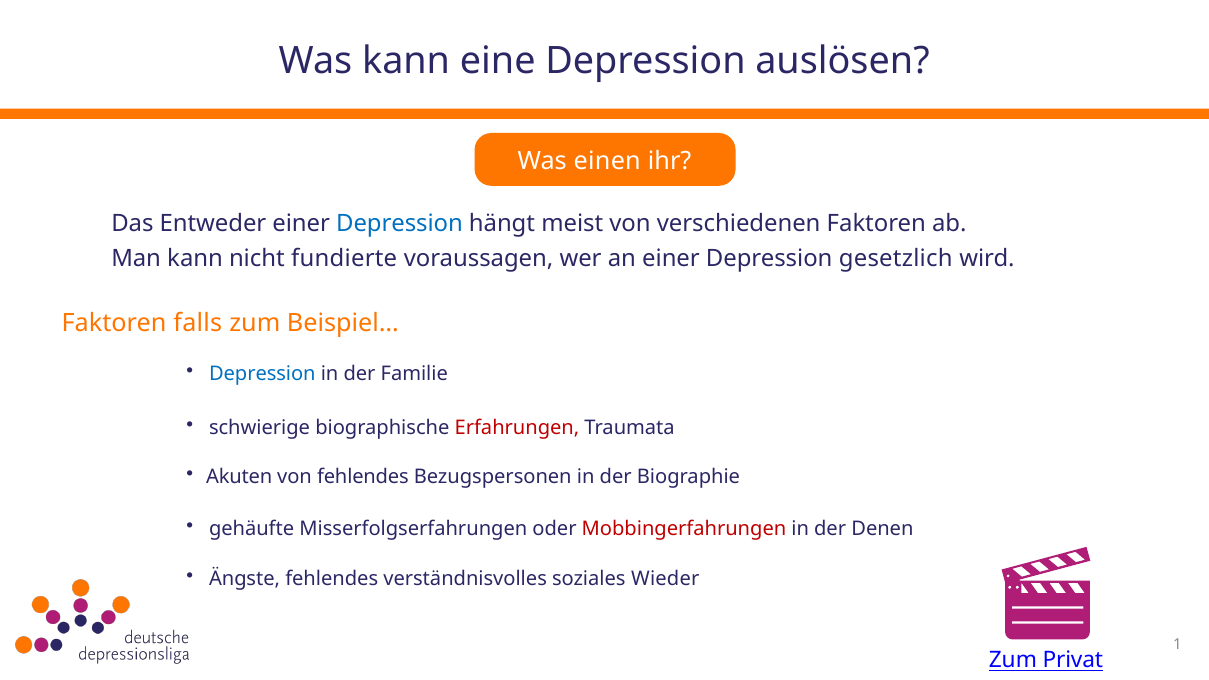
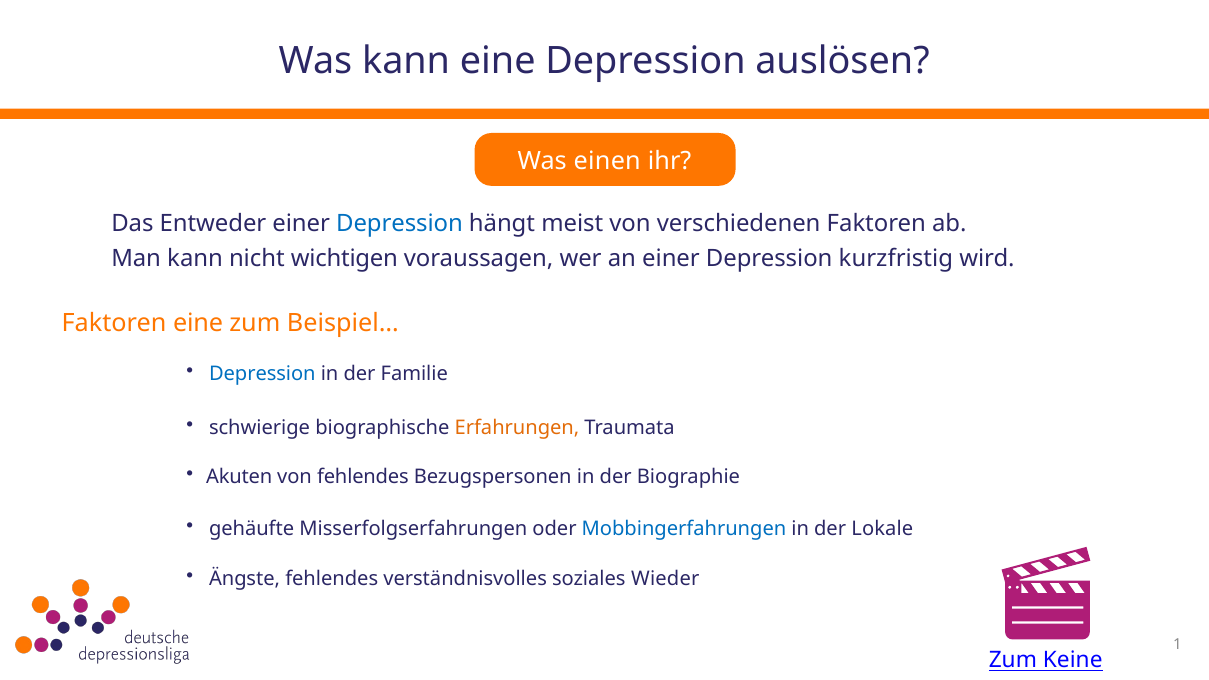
fundierte: fundierte -> wichtigen (344, 258)
gesetzlich: gesetzlich -> kurzfristig (896, 258)
Faktoren falls: falls -> eine (198, 323)
Erfahrungen colour: red -> orange (517, 428)
Mobbingerfahrungen colour: red -> blue (684, 529)
Denen: Denen -> Lokale (882, 529)
Privat: Privat -> Keine (1073, 660)
